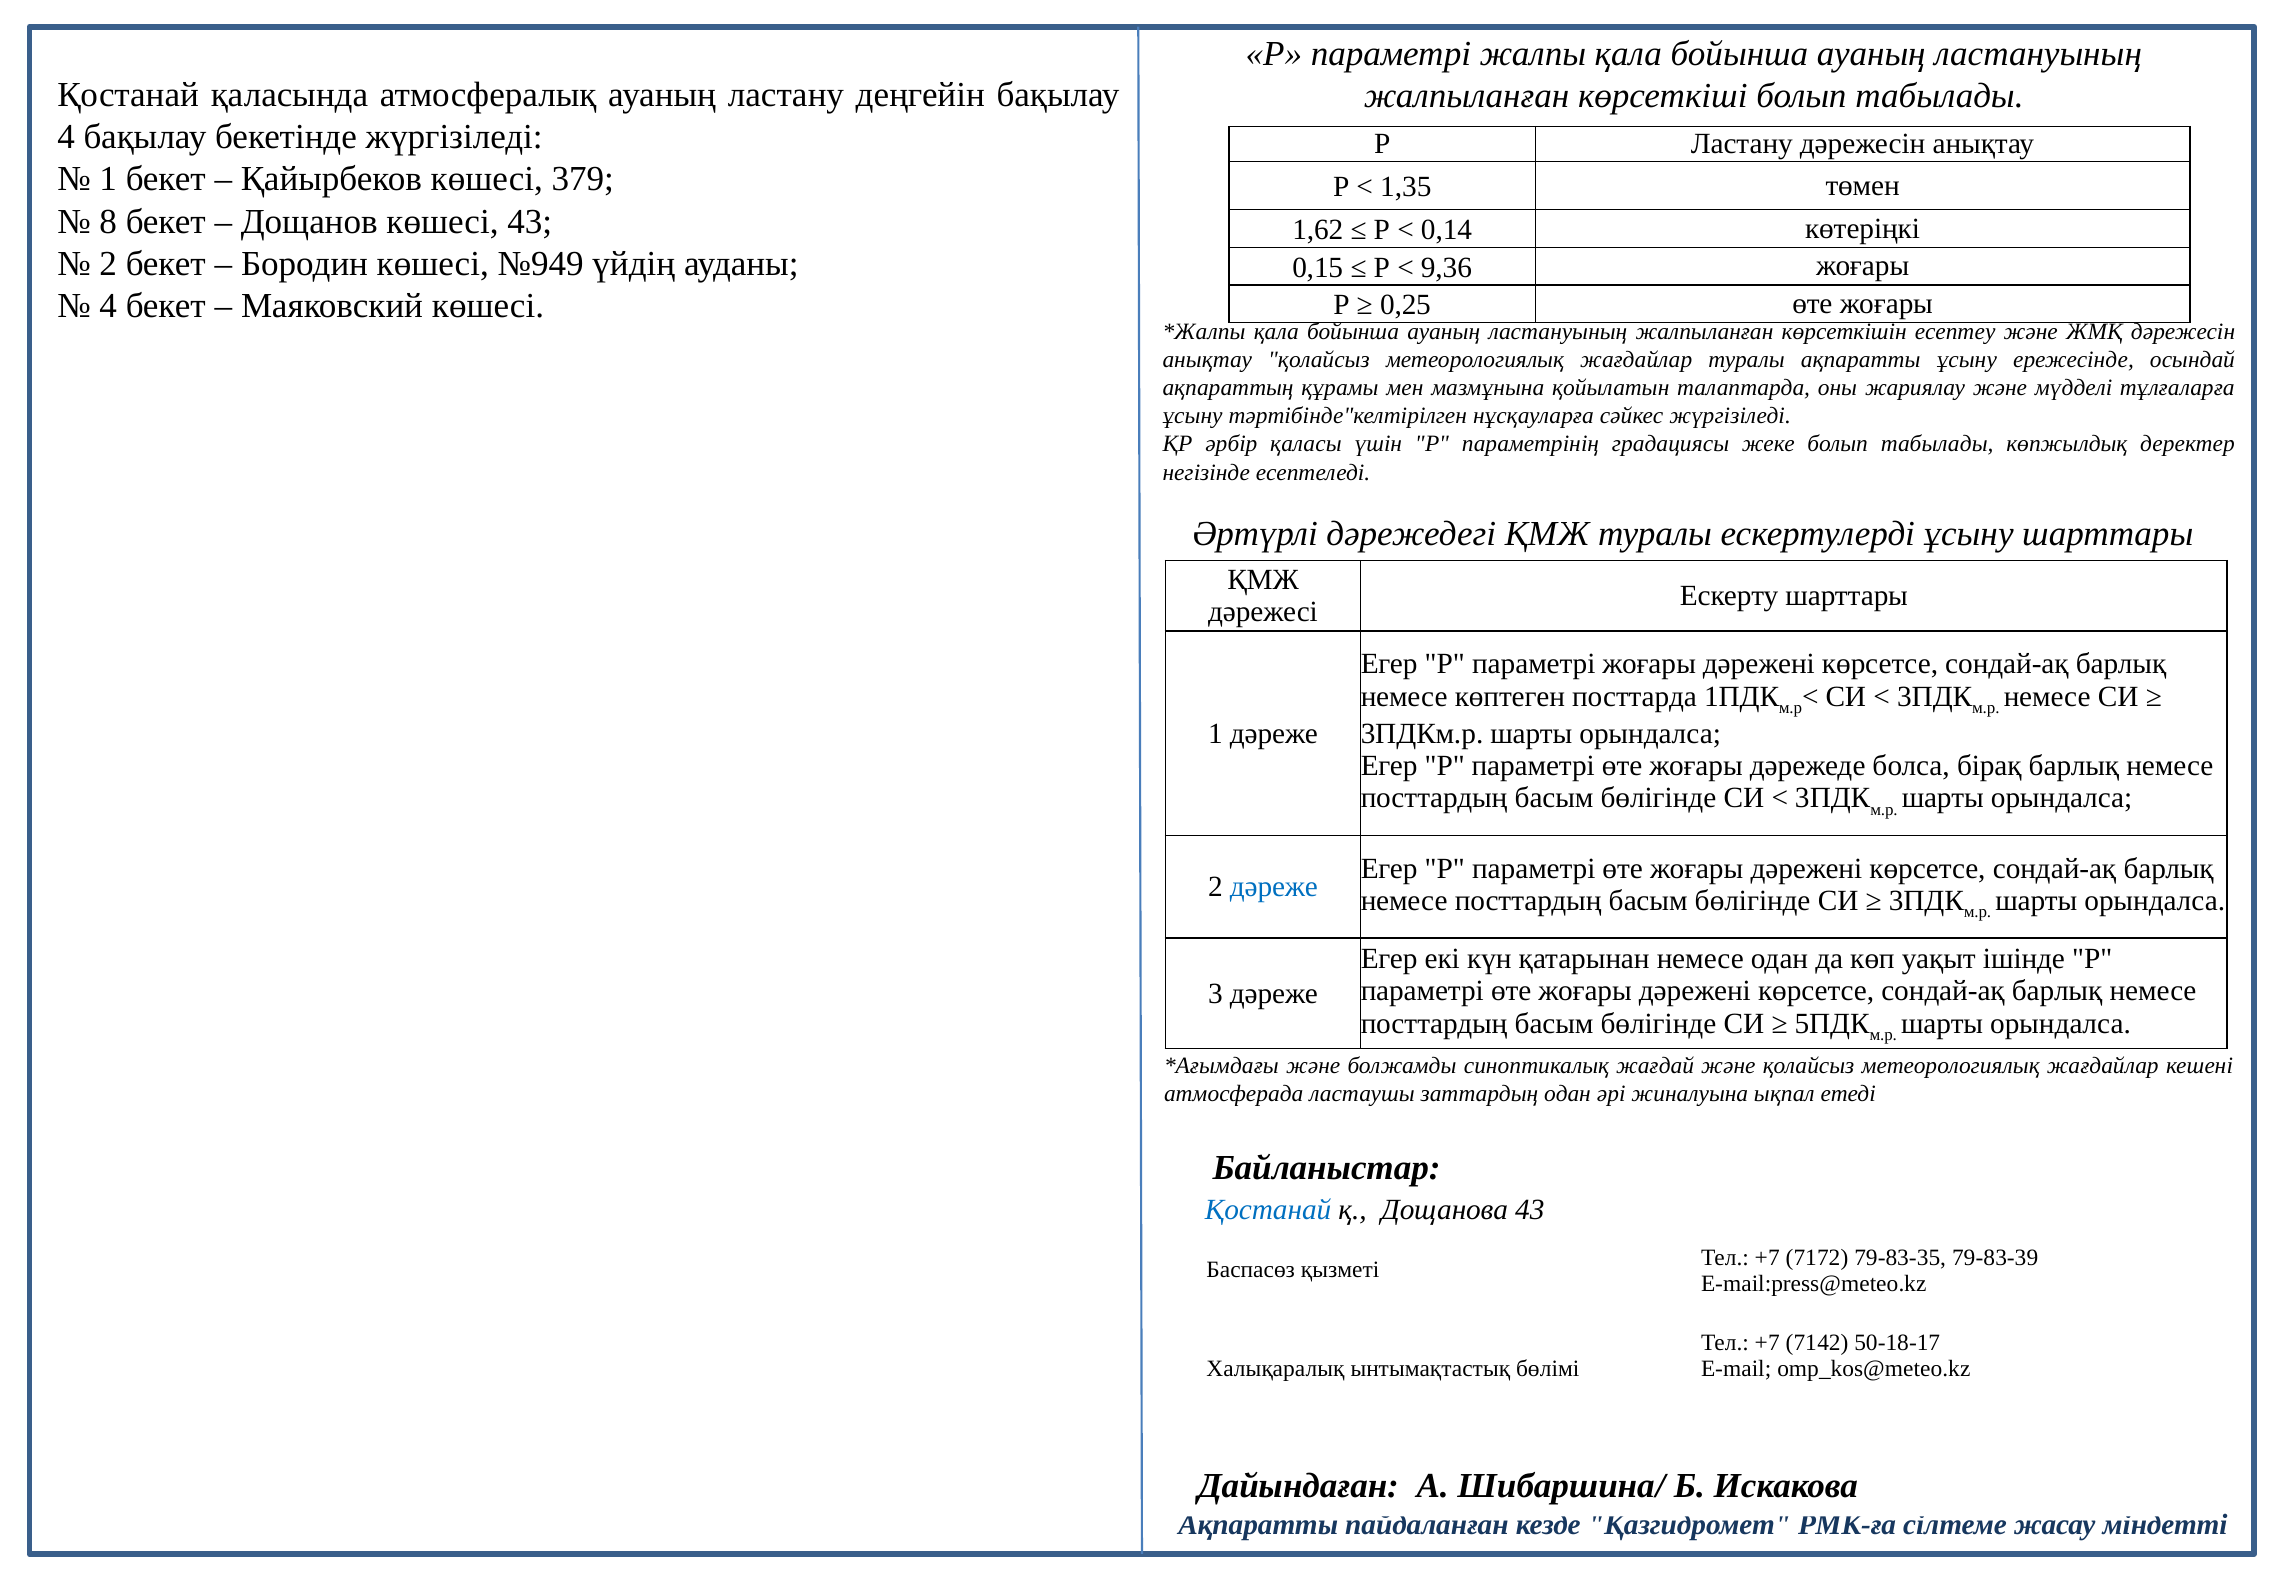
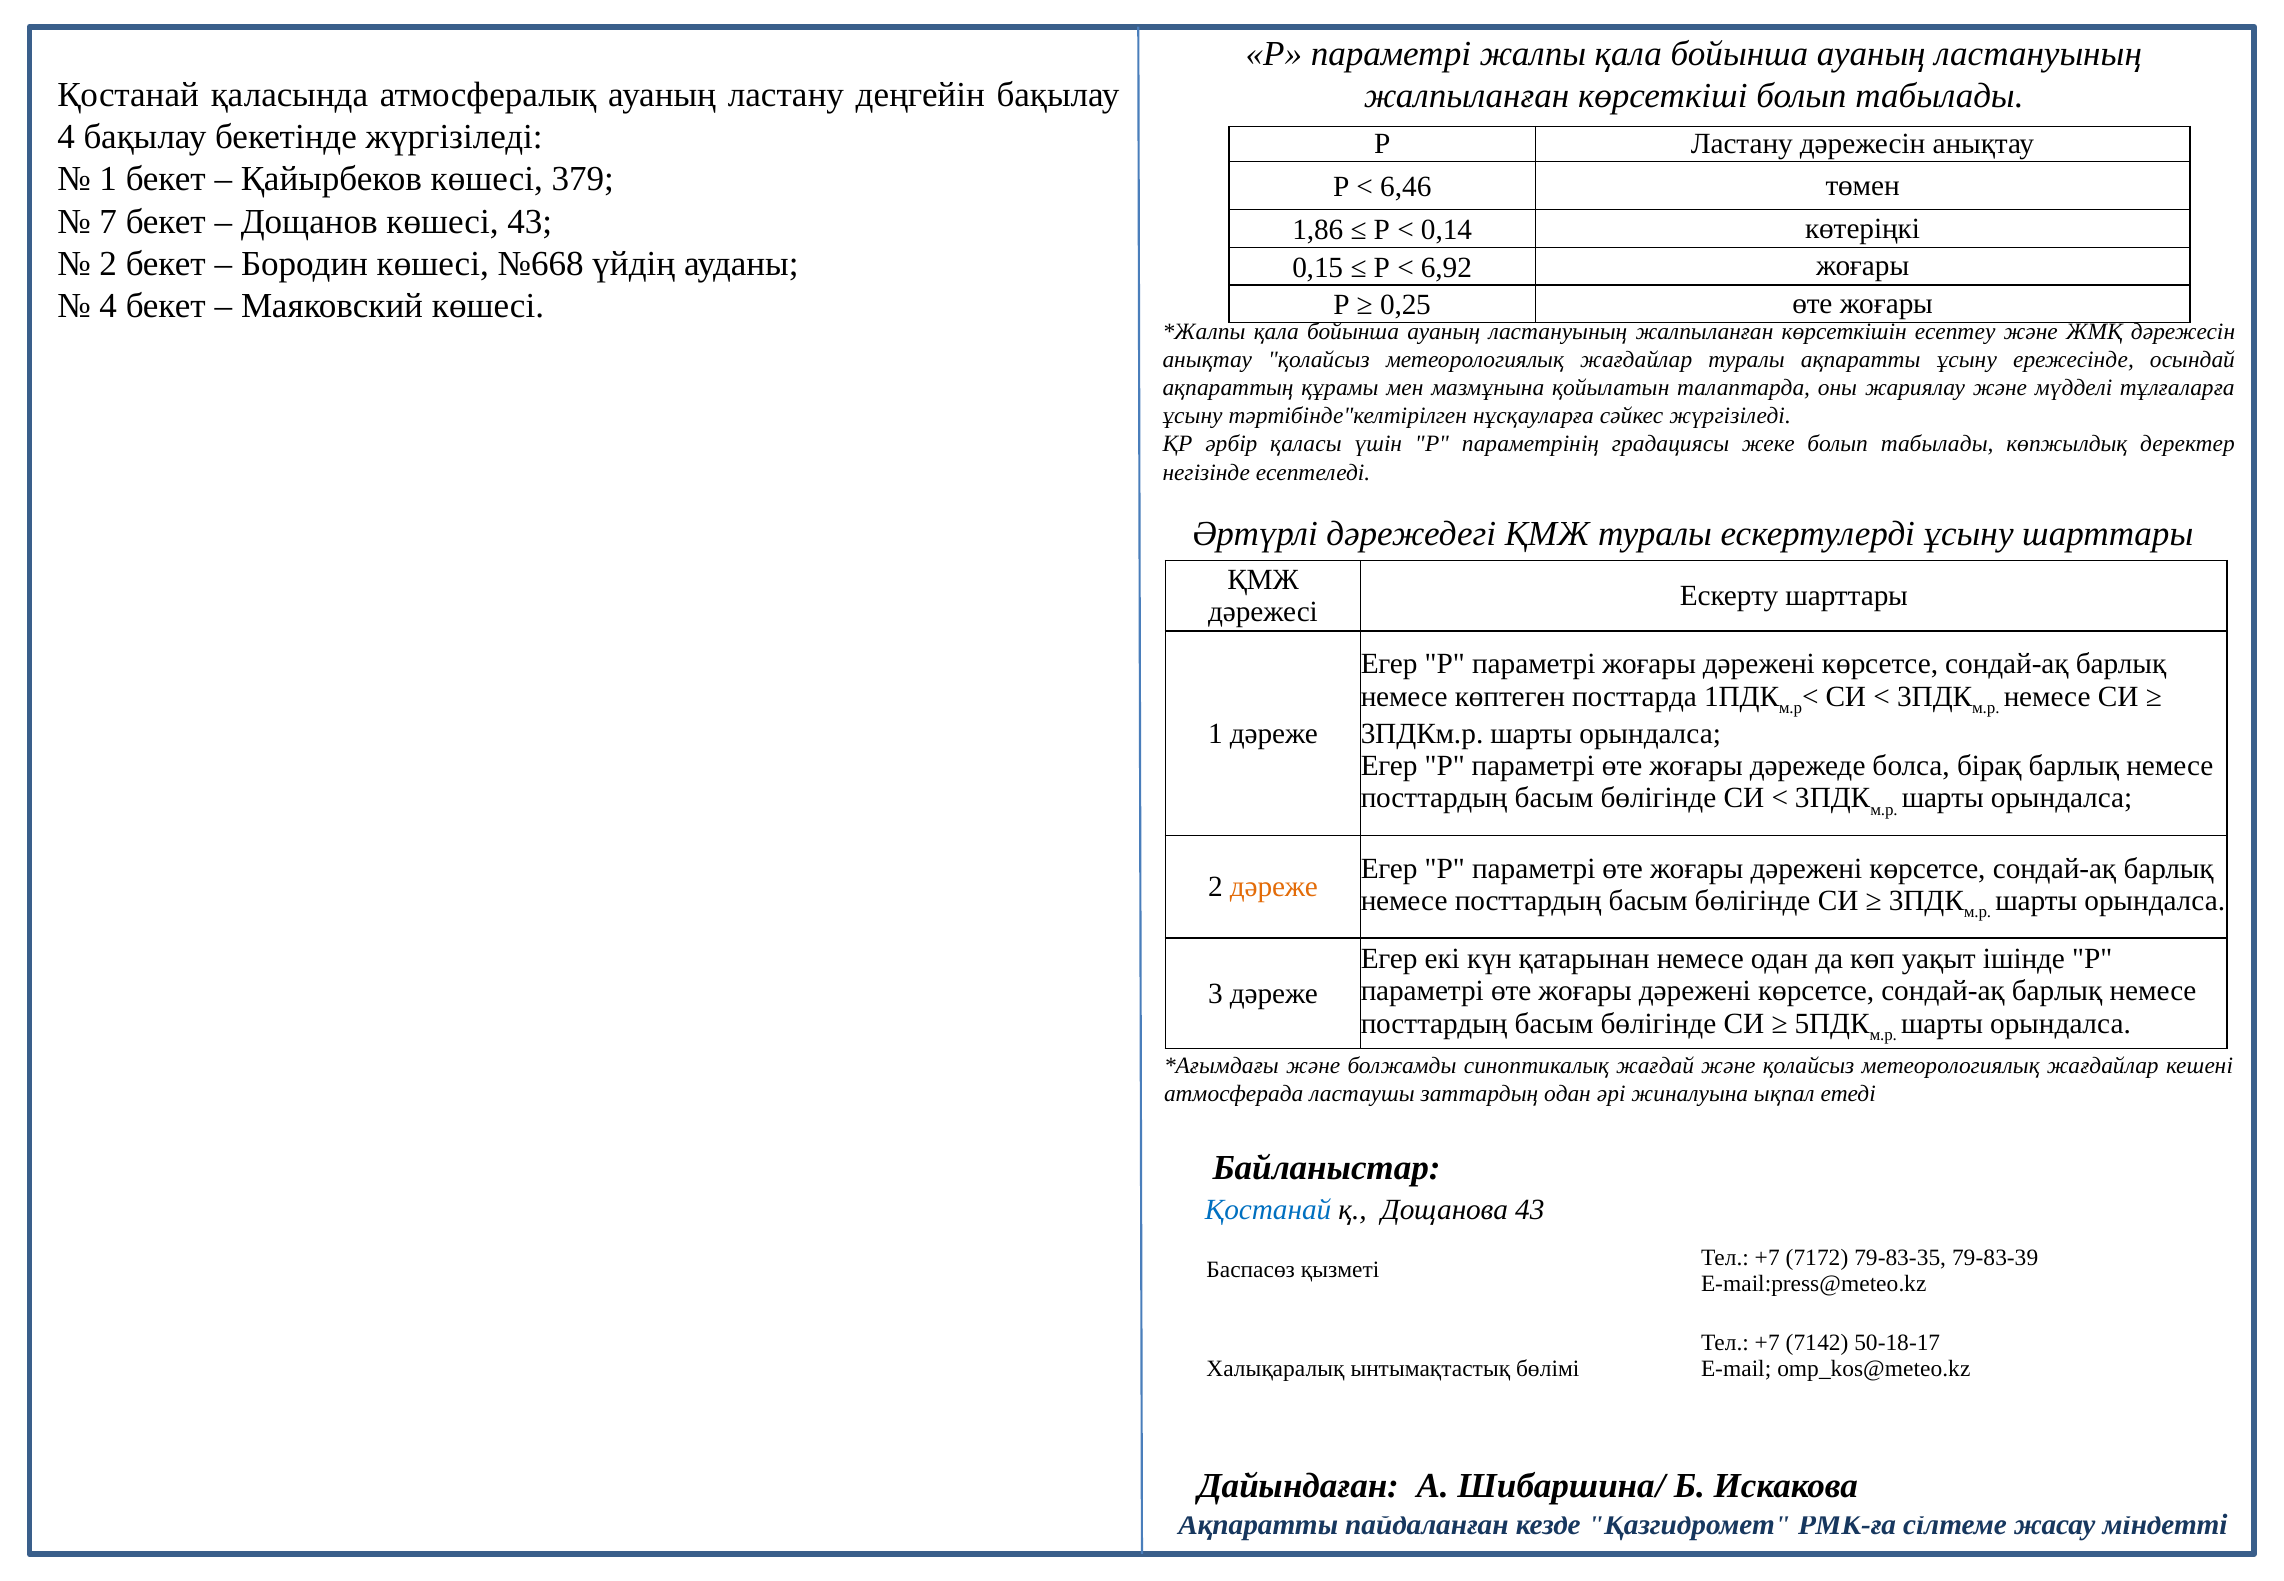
1,35: 1,35 -> 6,46 (1406, 187)
8: 8 -> 7 (108, 221)
1,62: 1,62 -> 1,86 (1318, 230)
№949: №949 -> №668 (541, 264)
9,36: 9,36 -> 6,92 (1446, 267)
дәреже colour: blue -> orange (1274, 887)
